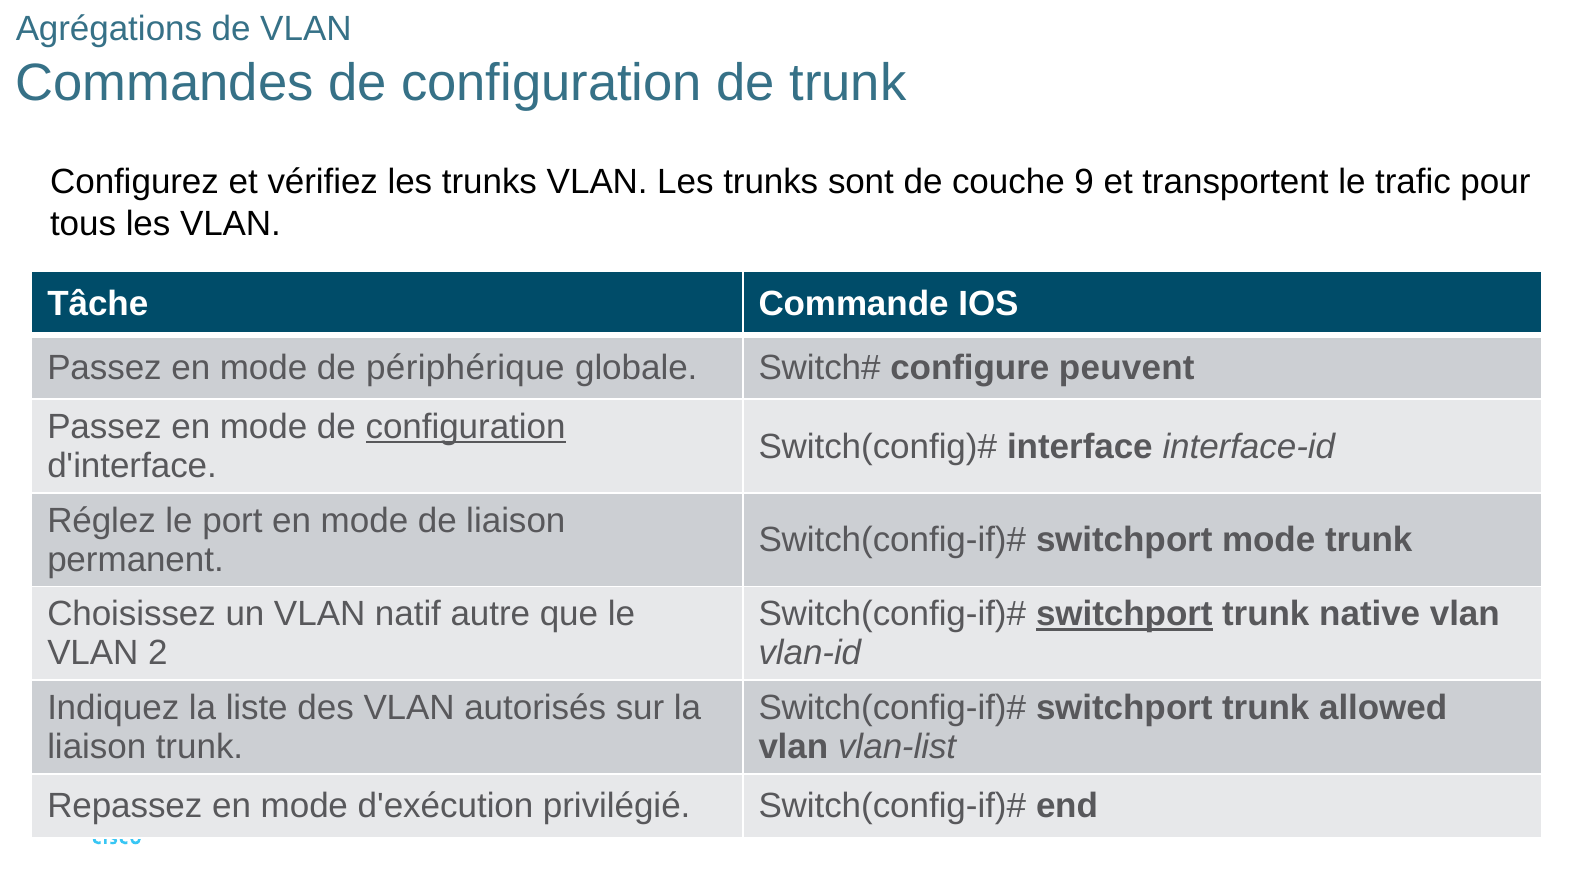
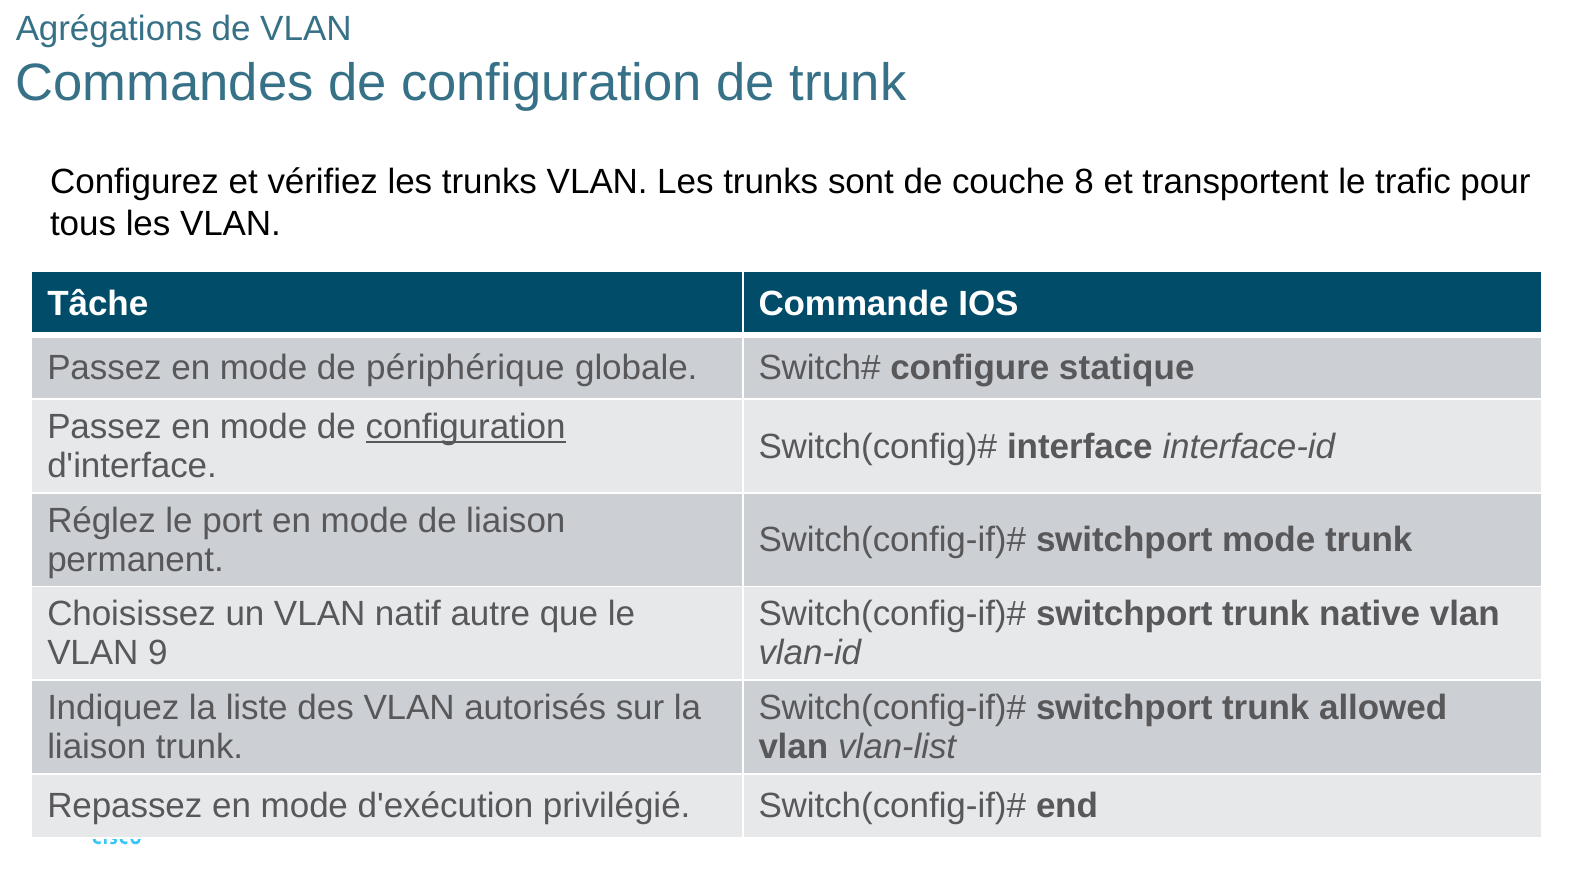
9: 9 -> 8 (1084, 182)
peuvent: peuvent -> statique (1127, 368)
switchport underline: present -> none (1124, 614)
2: 2 -> 9 (158, 653)
